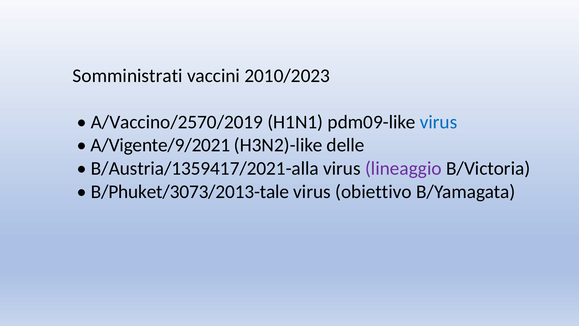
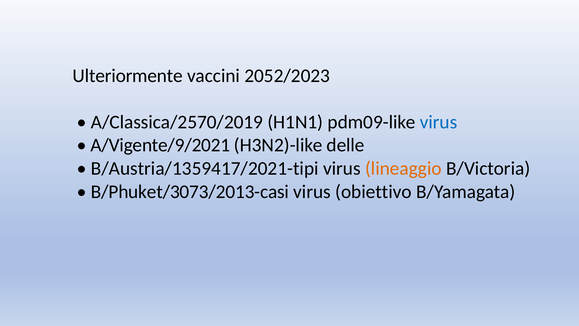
Somministrati: Somministrati -> Ulteriormente (128, 76)
2010/2023: 2010/2023 -> 2052/2023 (287, 76)
A/Vaccino/2570/2019: A/Vaccino/2570/2019 -> A/Classica/2570/2019 (177, 122)
B/Austria/1359417/2021-alla: B/Austria/1359417/2021-alla -> B/Austria/1359417/2021-tipi (205, 168)
lineaggio colour: purple -> orange (403, 168)
B/Phuket/3073/2013-tale: B/Phuket/3073/2013-tale -> B/Phuket/3073/2013-casi (190, 191)
